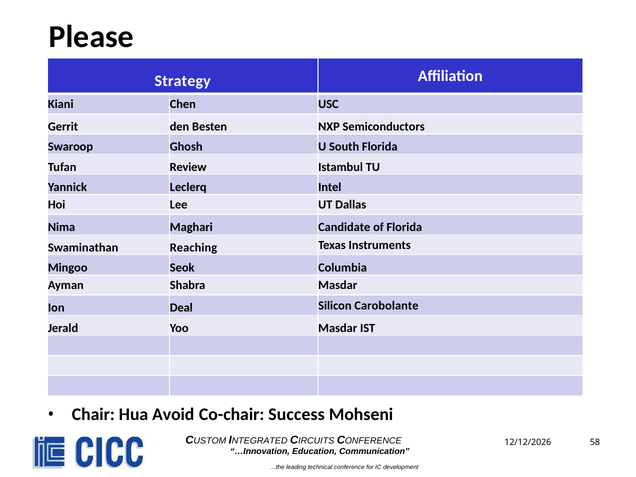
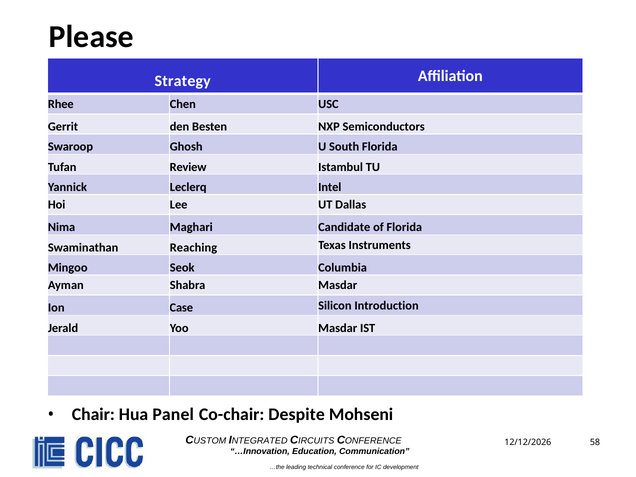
Kiani: Kiani -> Rhee (61, 104)
Deal: Deal -> Case (181, 308)
Carobolante: Carobolante -> Introduction (387, 305)
Avoid: Avoid -> Panel (173, 415)
Success: Success -> Despite (297, 415)
